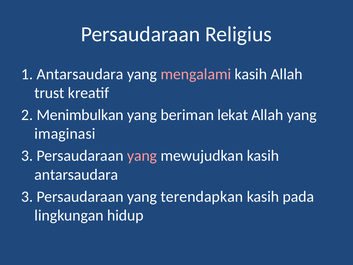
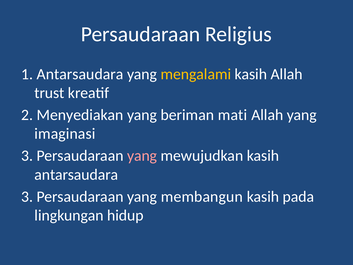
mengalami colour: pink -> yellow (196, 74)
Menimbulkan: Menimbulkan -> Menyediakan (80, 115)
lekat: lekat -> mati (233, 115)
terendapkan: terendapkan -> membangun (202, 196)
